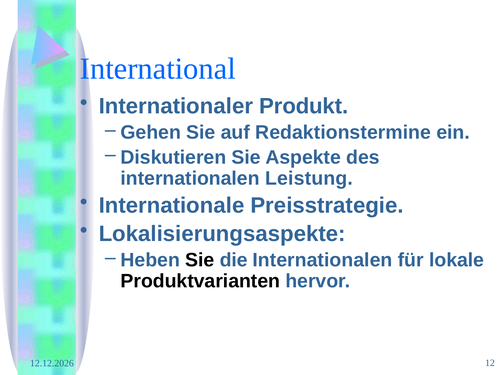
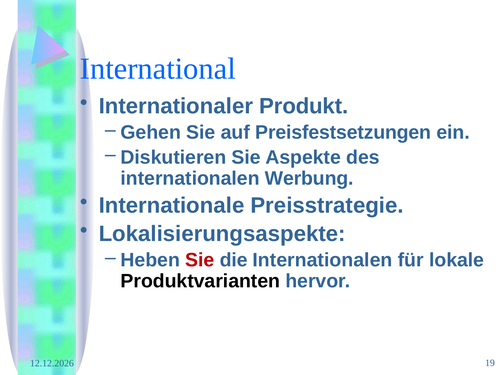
Redaktionstermine: Redaktionstermine -> Preisfestsetzungen (343, 132)
Leistung: Leistung -> Werbung (309, 178)
Sie colour: black -> red (200, 260)
12: 12 -> 19 (490, 363)
